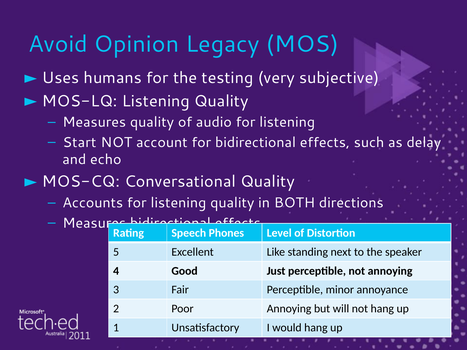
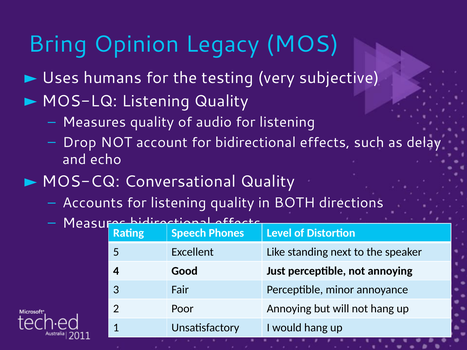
Avoid: Avoid -> Bring (58, 44)
Start: Start -> Drop (79, 143)
